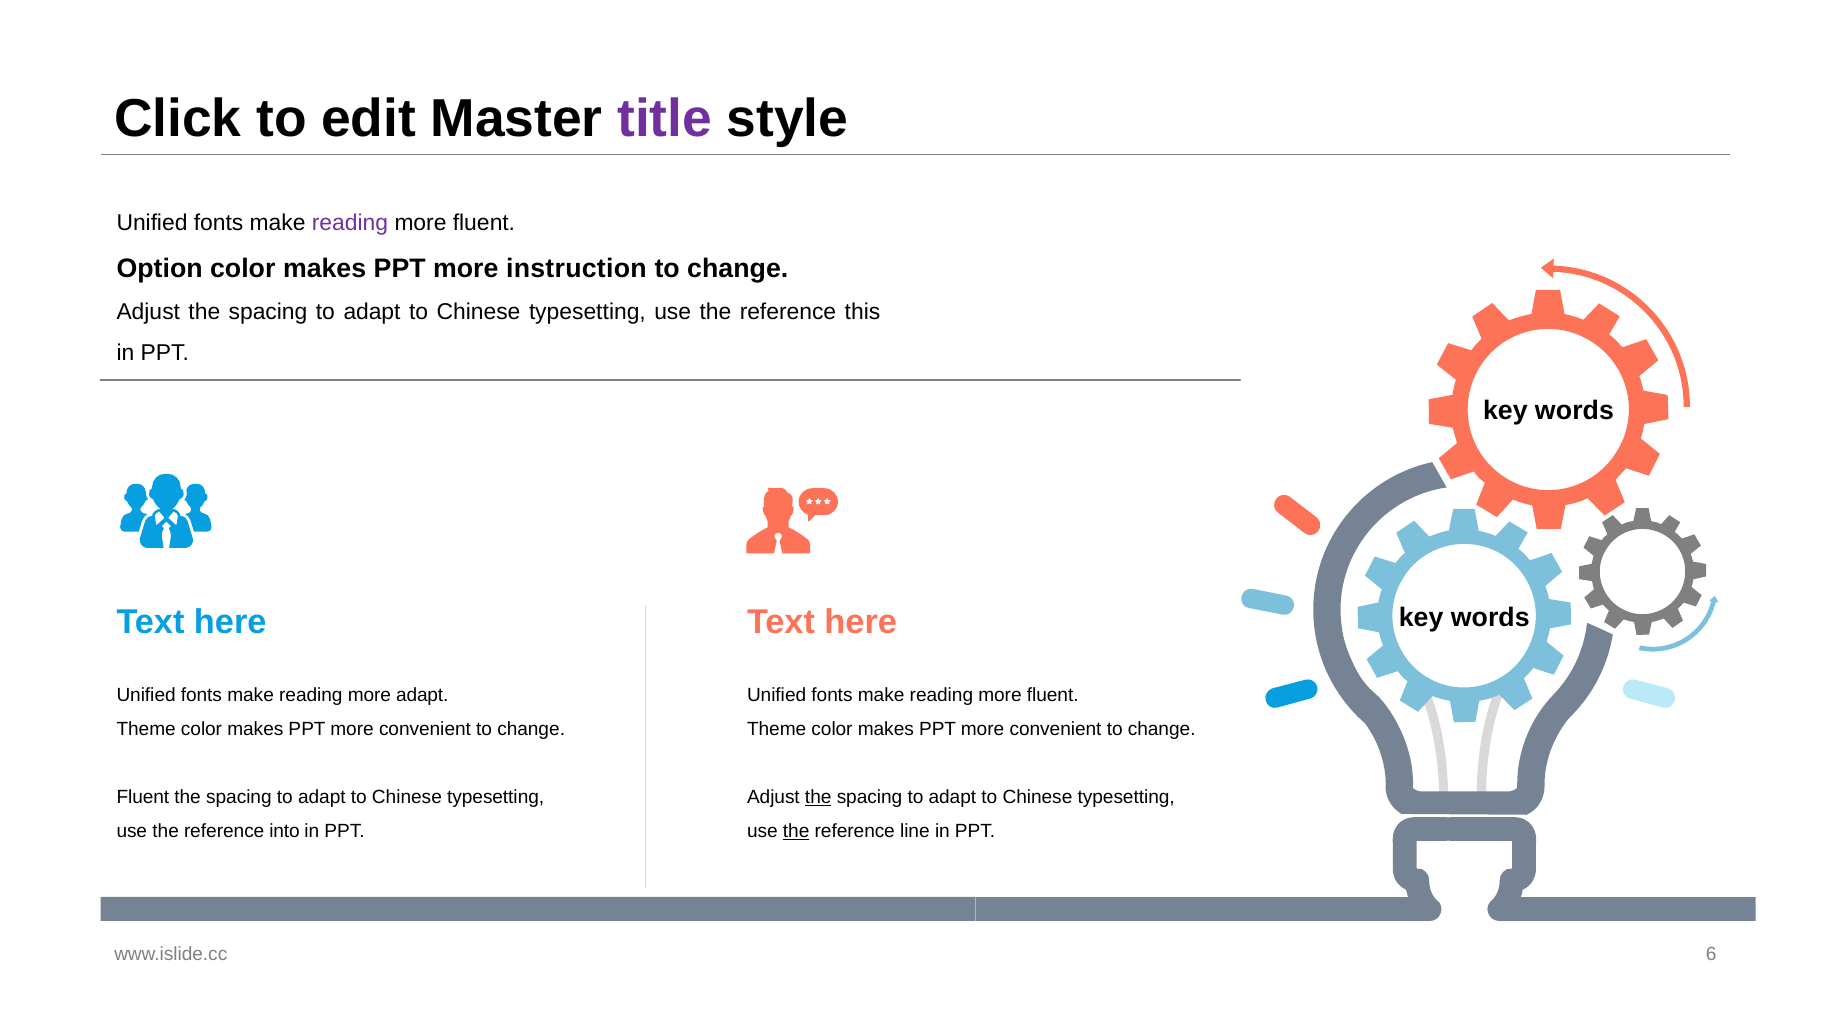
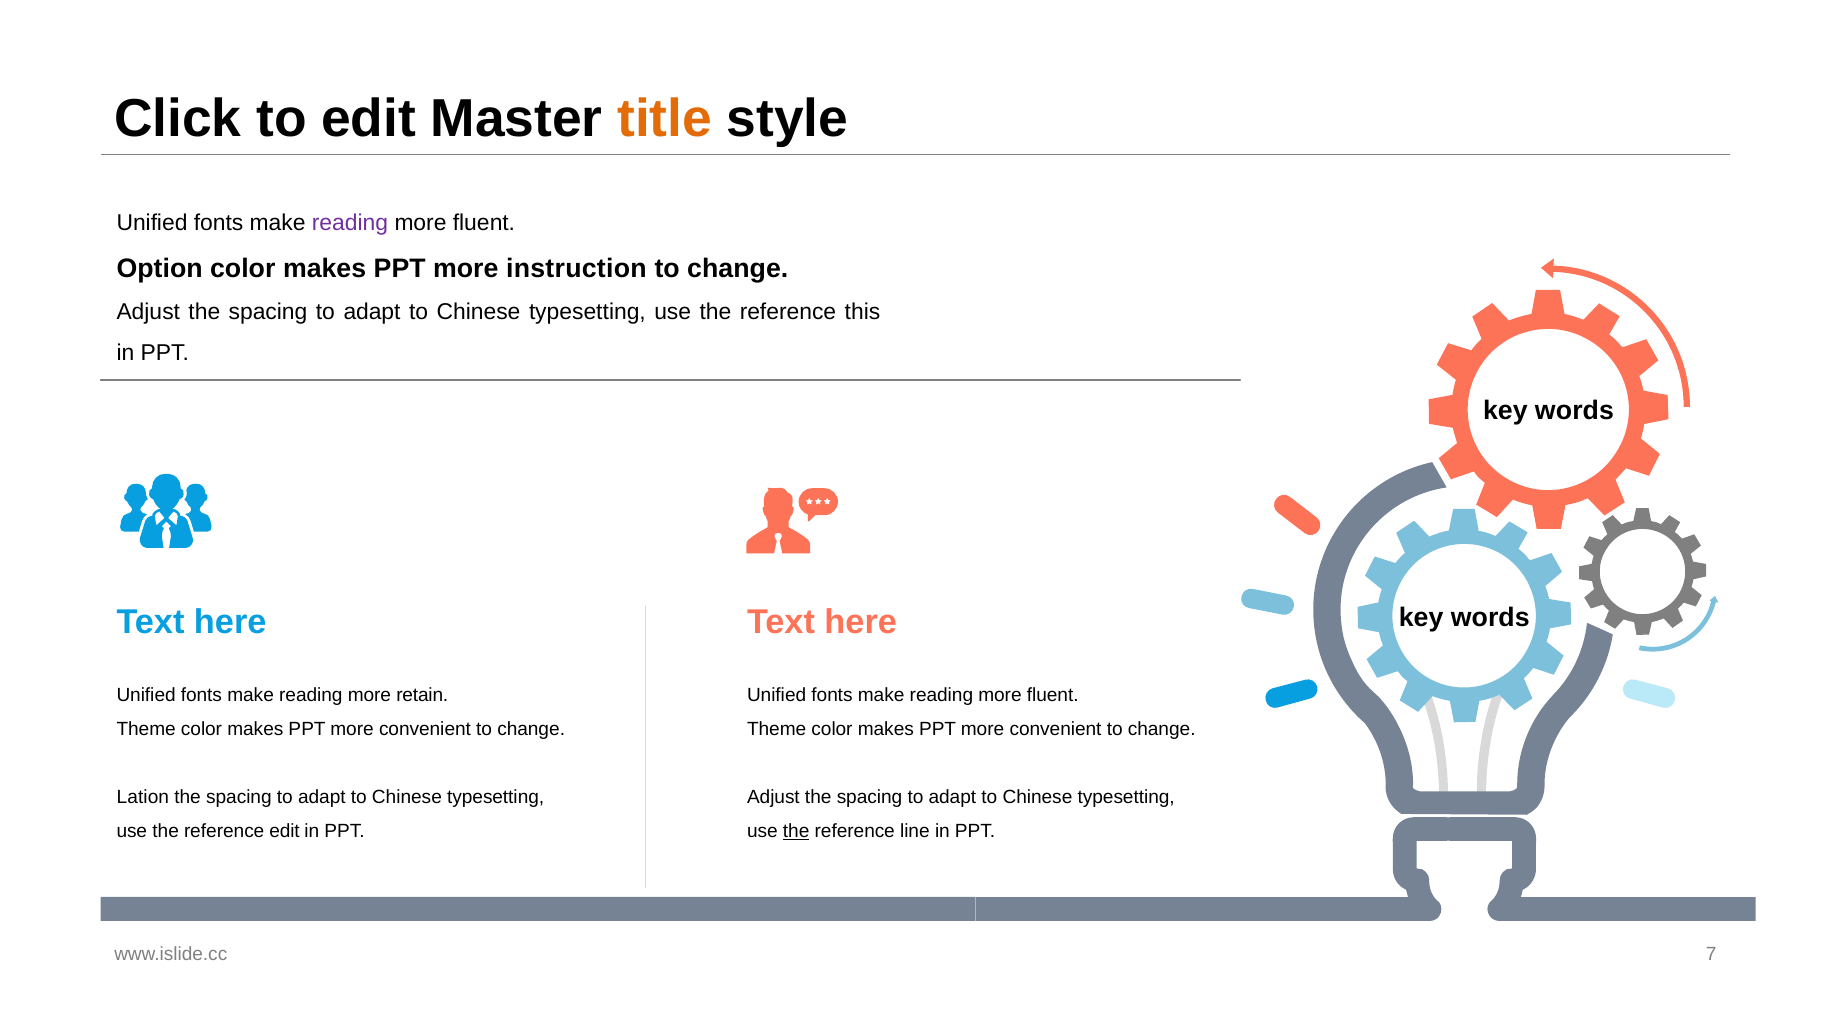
title colour: purple -> orange (665, 118)
more adapt: adapt -> retain (422, 695)
Fluent: Fluent -> Lation (143, 797)
the underline: present -> none (818, 797)
reference into: into -> edit (285, 832)
6: 6 -> 7 (1711, 954)
